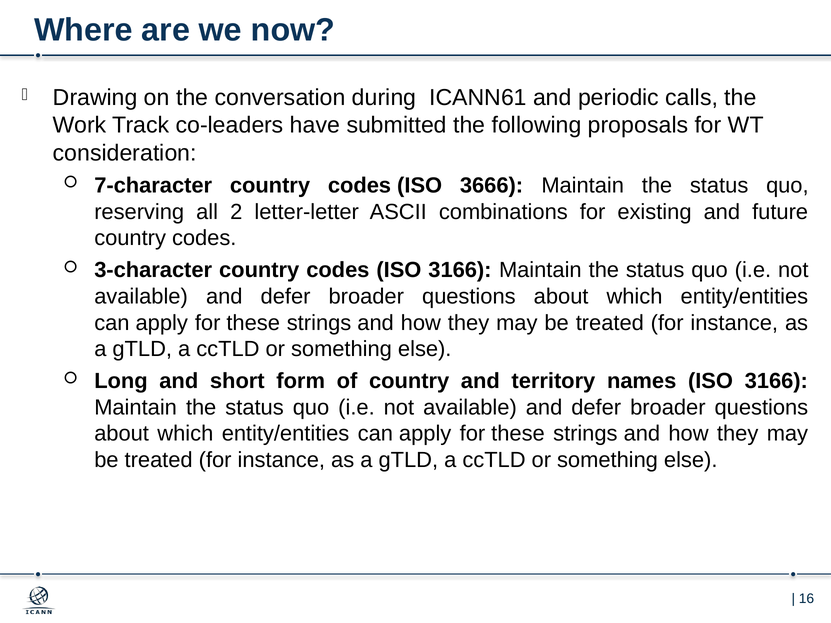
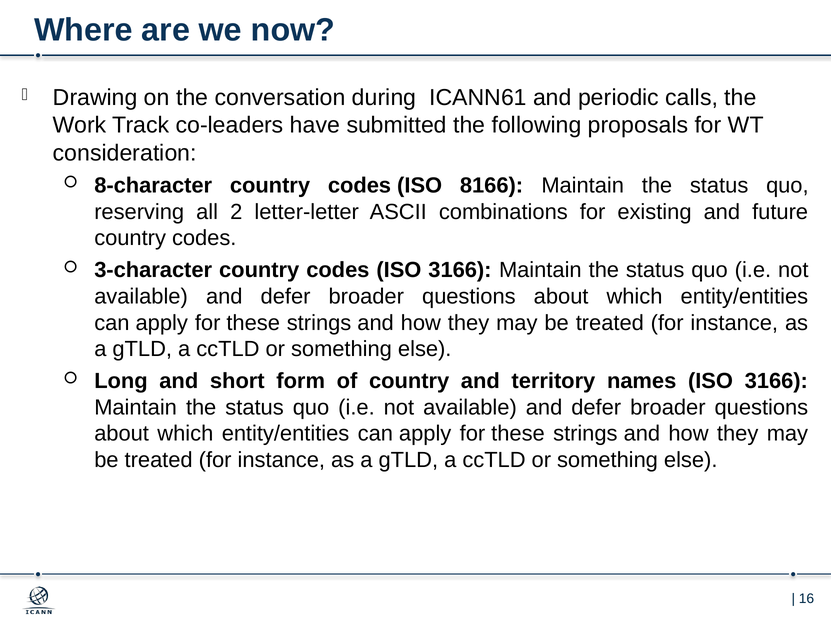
7-character: 7-character -> 8-character (153, 186)
3666: 3666 -> 8166 (492, 186)
